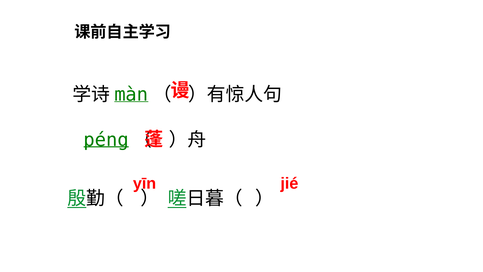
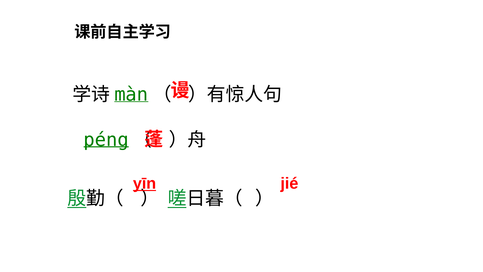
yīn underline: none -> present (145, 183)
